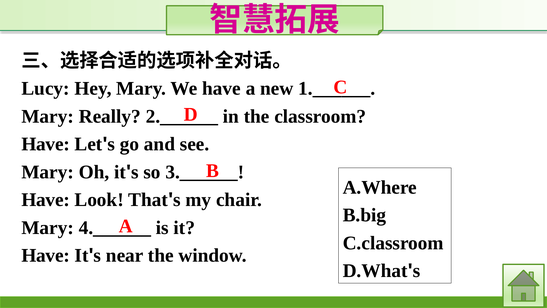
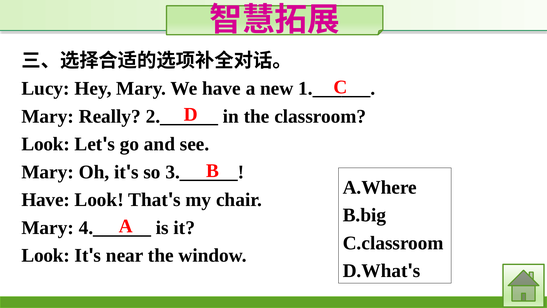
Have: Have -> Look (46, 144)
Have: Have -> Look (46, 255)
